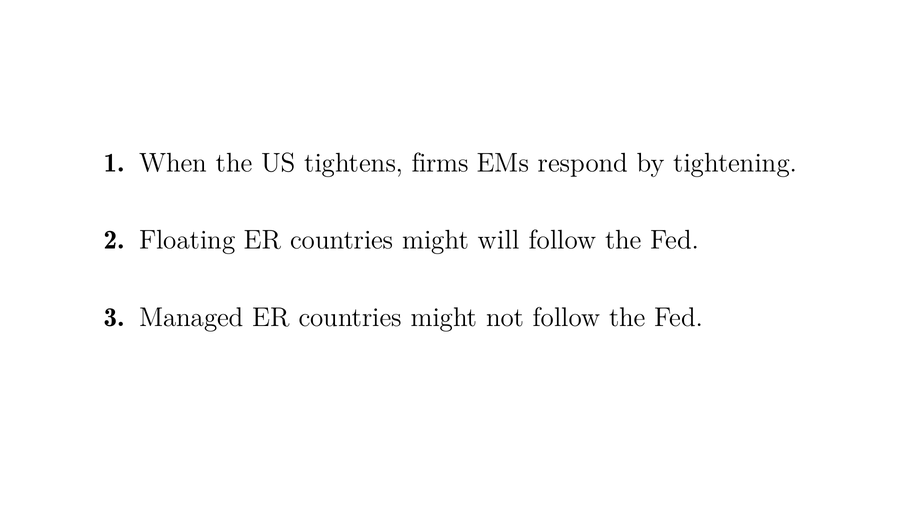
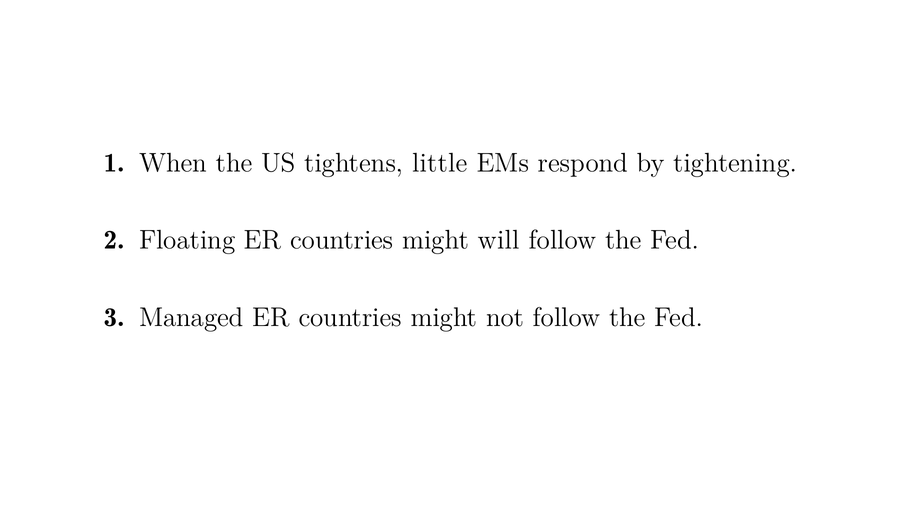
firms: firms -> little (440, 163)
